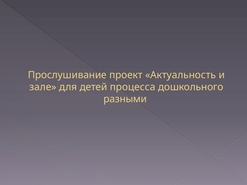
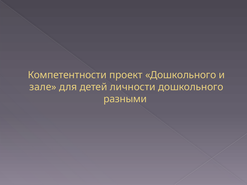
Прослушивание: Прослушивание -> Компетентности (67, 75)
проект Актуальность: Актуальность -> Дошкольного (181, 75)
процесса: процесса -> личности (133, 87)
